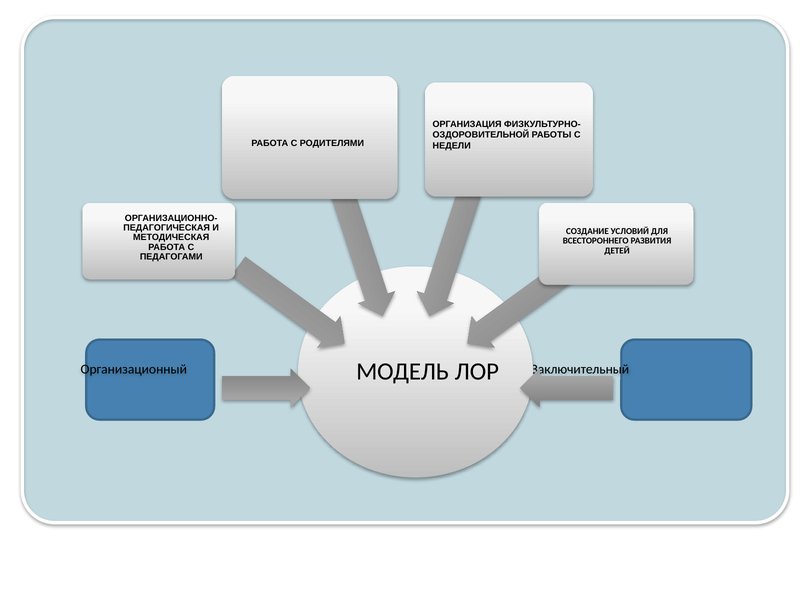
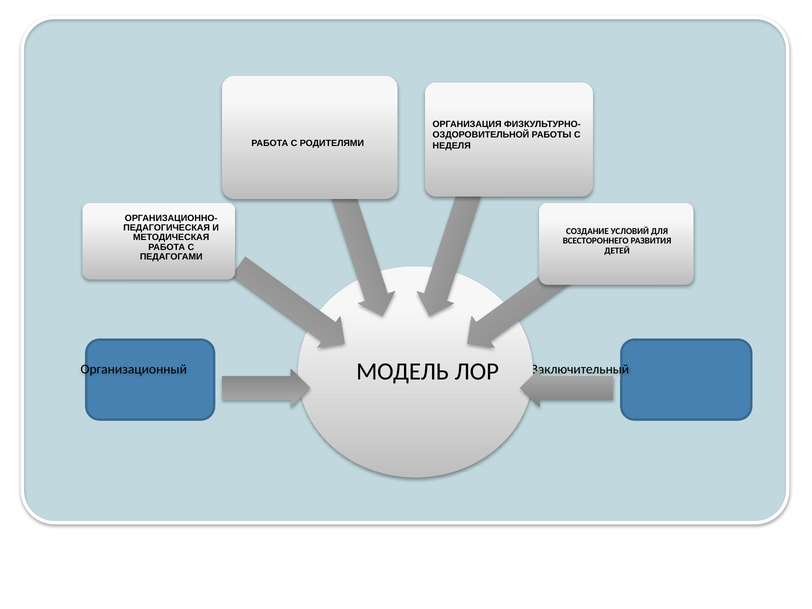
НЕДЕЛИ: НЕДЕЛИ -> НЕДЕЛЯ (452, 146)
